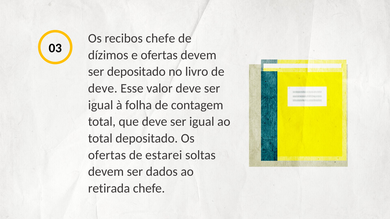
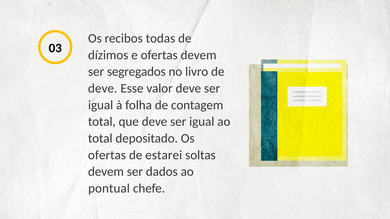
recibos chefe: chefe -> todas (160, 38)
ser depositado: depositado -> segregados (136, 72)
retirada: retirada -> pontual (109, 189)
